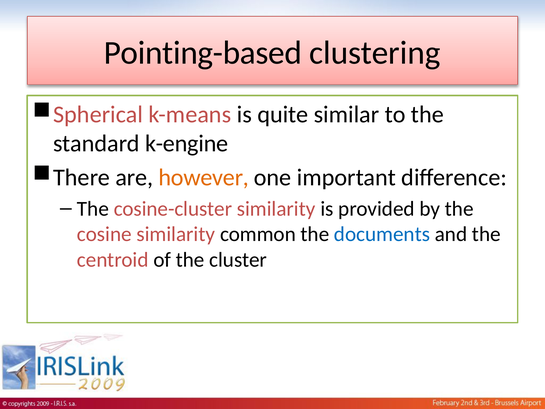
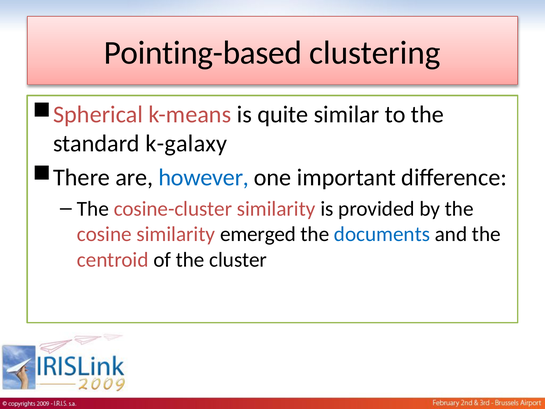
k-engine: k-engine -> k-galaxy (186, 143)
however colour: orange -> blue (204, 177)
common: common -> emerged (258, 234)
